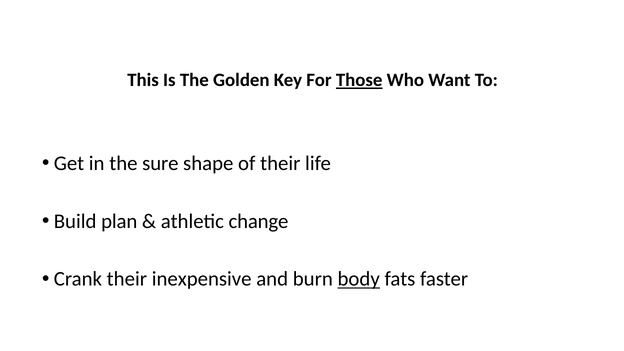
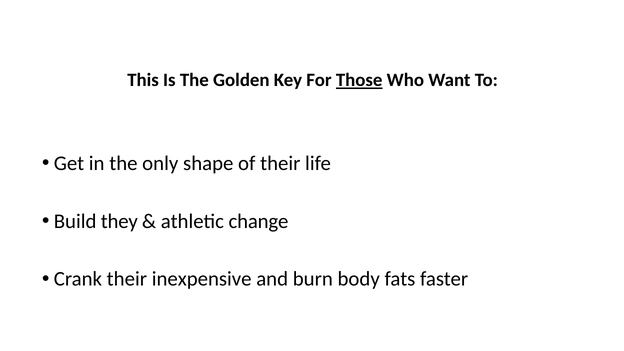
sure: sure -> only (160, 163)
plan: plan -> they (119, 221)
body underline: present -> none (359, 279)
